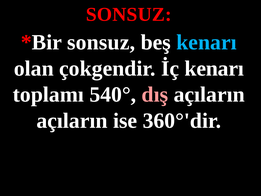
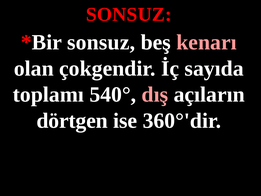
kenarı colour: light blue -> pink (206, 42)
İç kenarı: kenarı -> sayıda (214, 68)
açıların: açıların -> dörtgen (72, 121)
